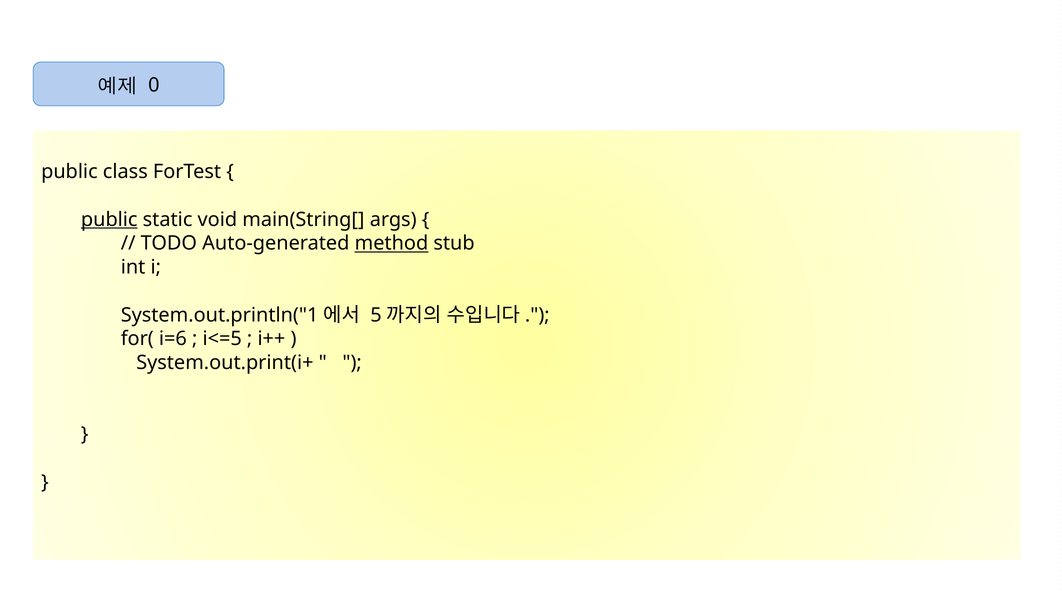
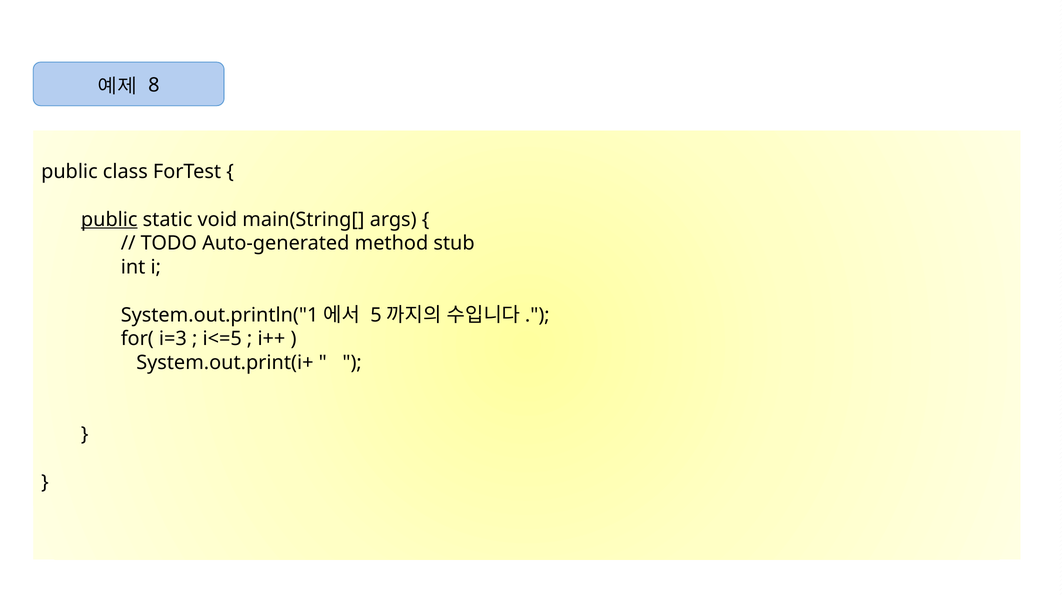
0: 0 -> 8 (154, 85)
method underline: present -> none (391, 244)
i=6: i=6 -> i=3 (173, 339)
